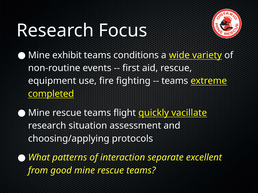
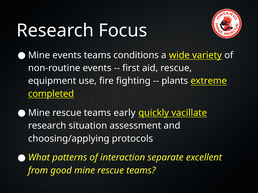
Mine exhibit: exhibit -> events (67, 55)
teams: teams -> plants (175, 81)
flight: flight -> early (125, 113)
